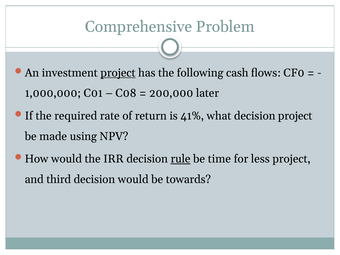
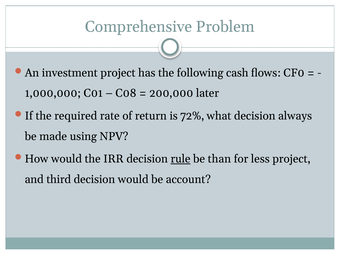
project underline: present -> none (118, 73)
41%: 41% -> 72% (192, 116)
decision project: project -> always (295, 116)
time: time -> than (219, 159)
towards: towards -> account (188, 179)
